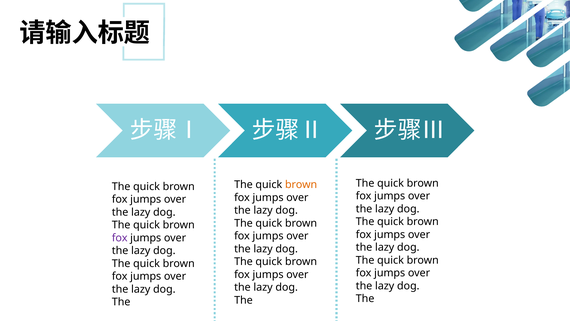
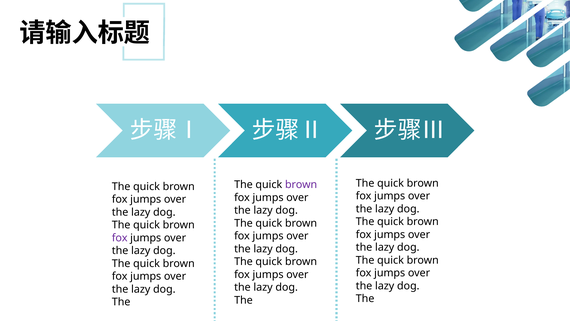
brown colour: orange -> purple (301, 184)
